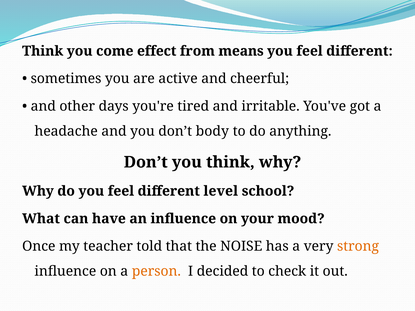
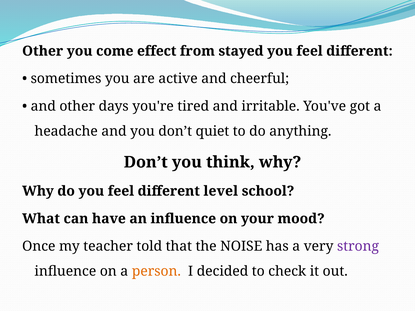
Think: Think -> Other (43, 51)
means: means -> stayed (241, 51)
body: body -> quiet (212, 131)
strong colour: orange -> purple (358, 247)
